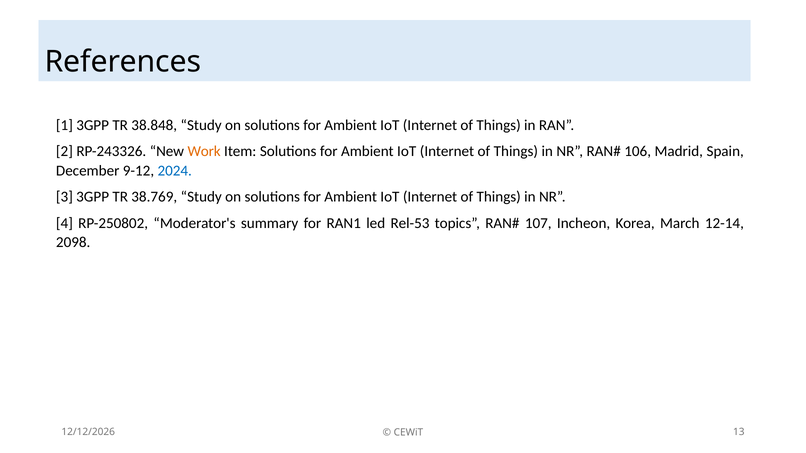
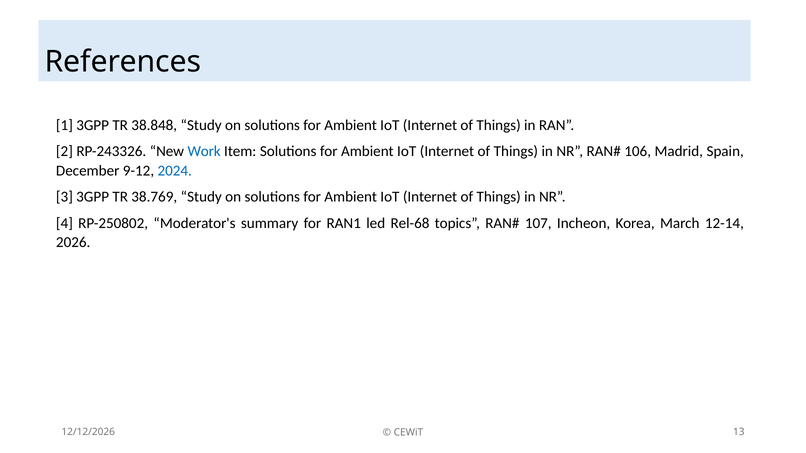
Work colour: orange -> blue (204, 152)
Rel-53: Rel-53 -> Rel-68 (410, 223)
2098: 2098 -> 2026 (73, 243)
